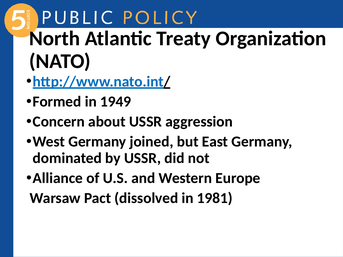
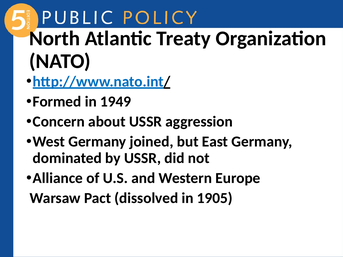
1981: 1981 -> 1905 (215, 198)
